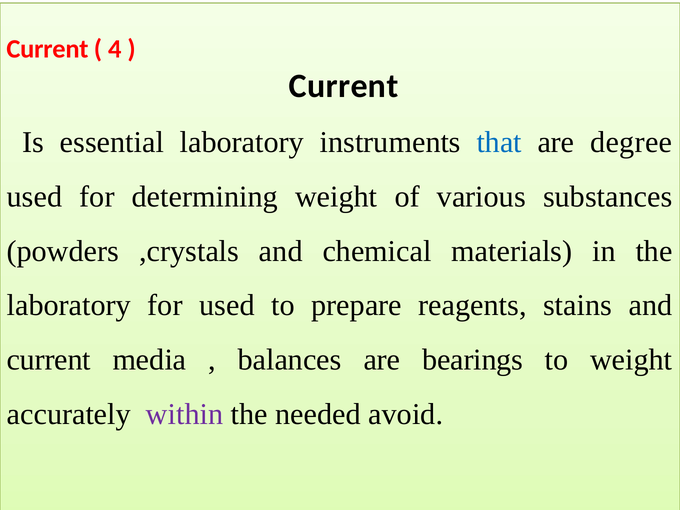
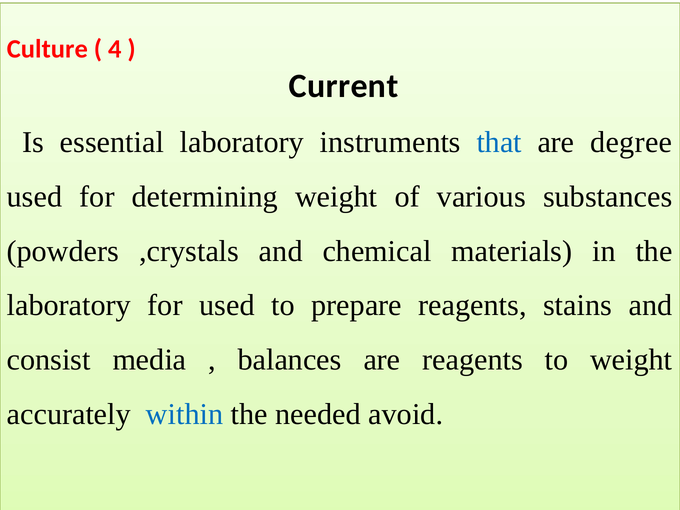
Current: Current -> Culture (47, 49)
current: current -> consist (49, 360)
are bearings: bearings -> reagents (473, 360)
within colour: purple -> blue (185, 414)
